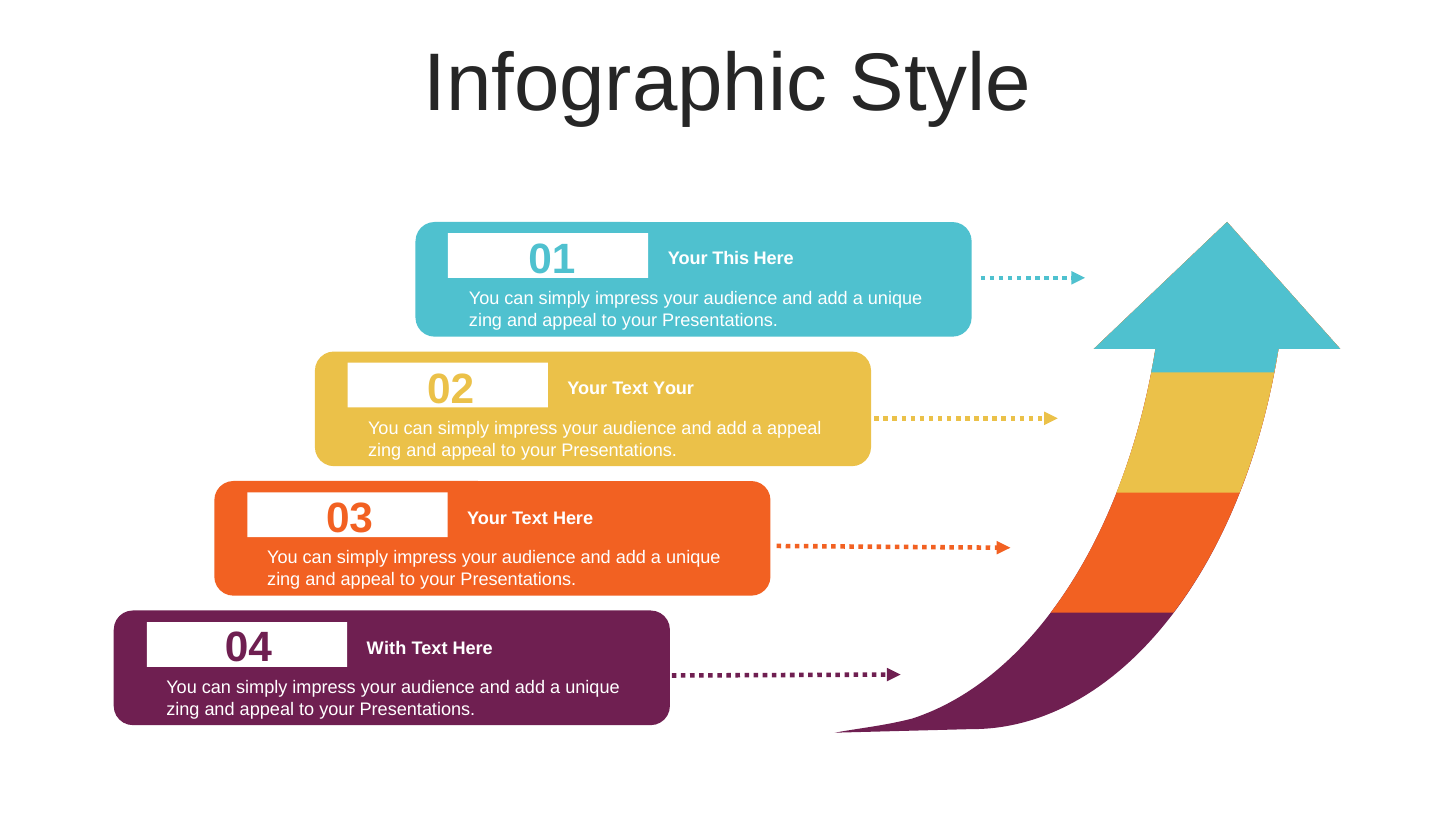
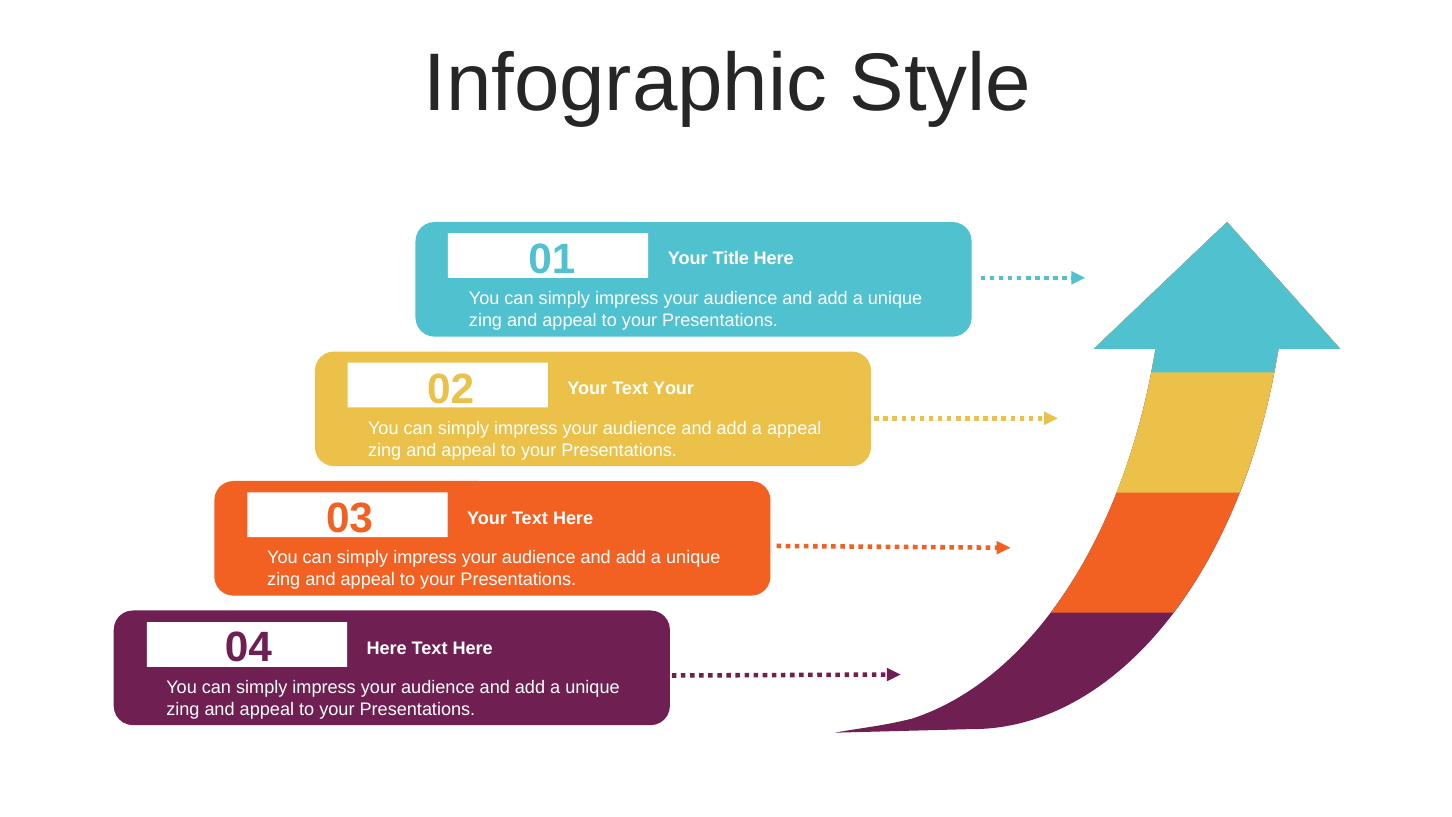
This: This -> Title (731, 258)
With: With -> Here (387, 648)
